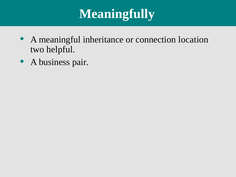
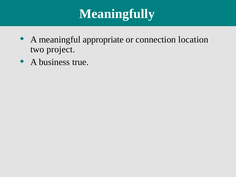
inheritance: inheritance -> appropriate (103, 39)
helpful: helpful -> project (61, 49)
pair: pair -> true (80, 62)
